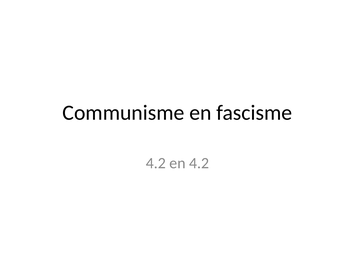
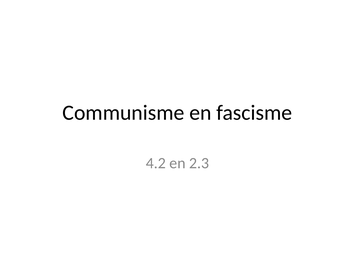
en 4.2: 4.2 -> 2.3 (199, 163)
